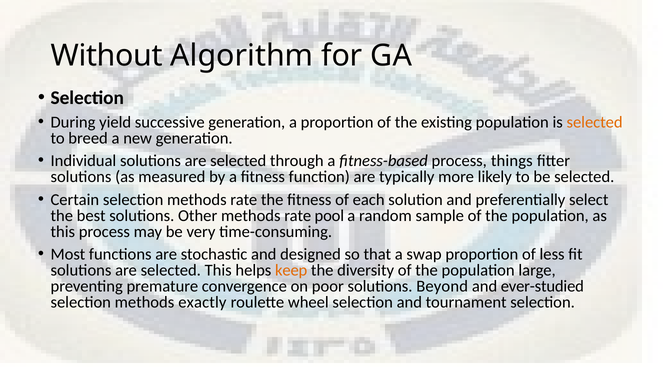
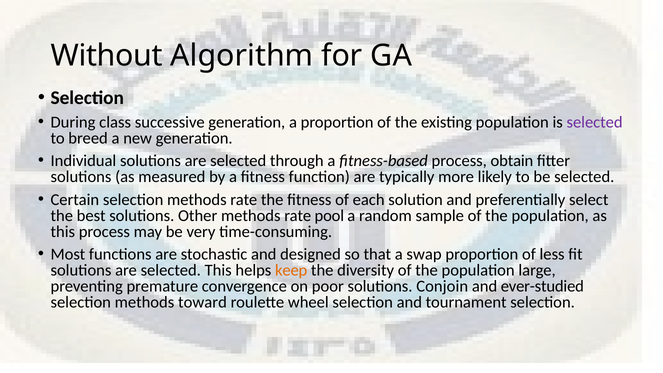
yield: yield -> class (115, 122)
selected colour: orange -> purple (595, 122)
things: things -> obtain (512, 161)
Beyond: Beyond -> Conjoin (442, 286)
exactly: exactly -> toward (202, 302)
